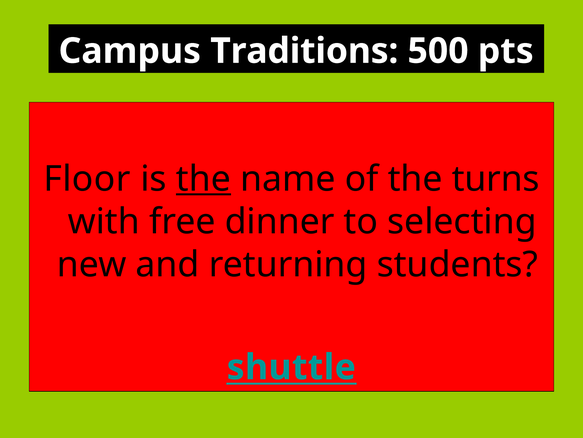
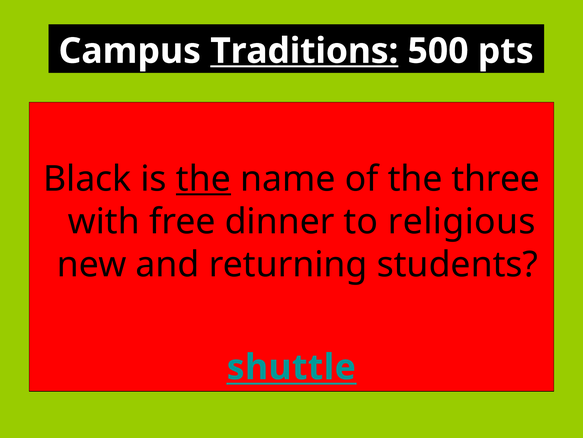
Traditions underline: none -> present (304, 51)
Floor: Floor -> Black (87, 179)
turns: turns -> three (496, 179)
selecting: selecting -> religious (462, 221)
